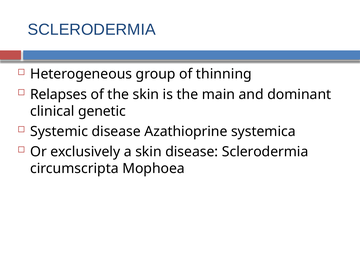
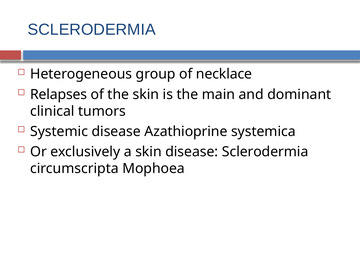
thinning: thinning -> necklace (224, 74)
genetic: genetic -> tumors (102, 111)
